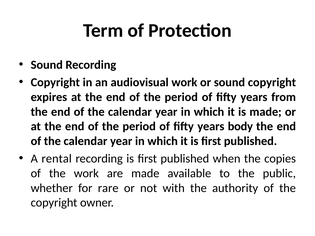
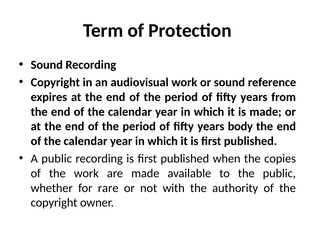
sound copyright: copyright -> reference (272, 82)
A rental: rental -> public (57, 159)
